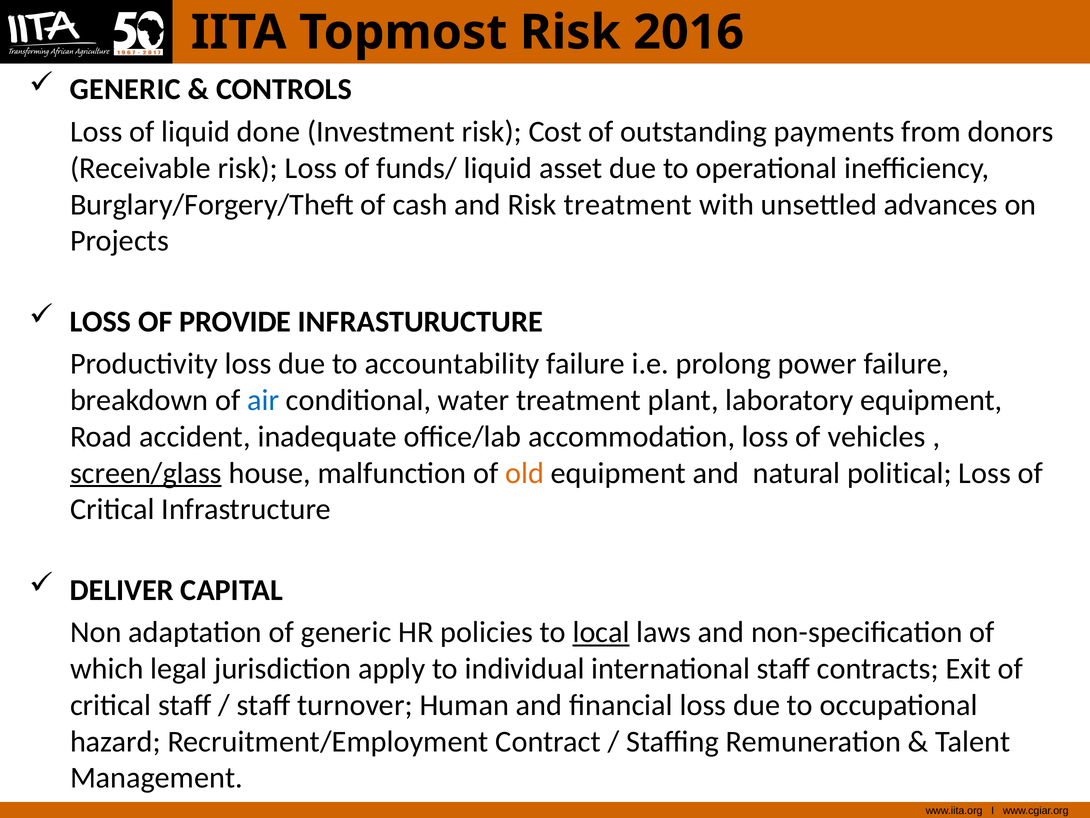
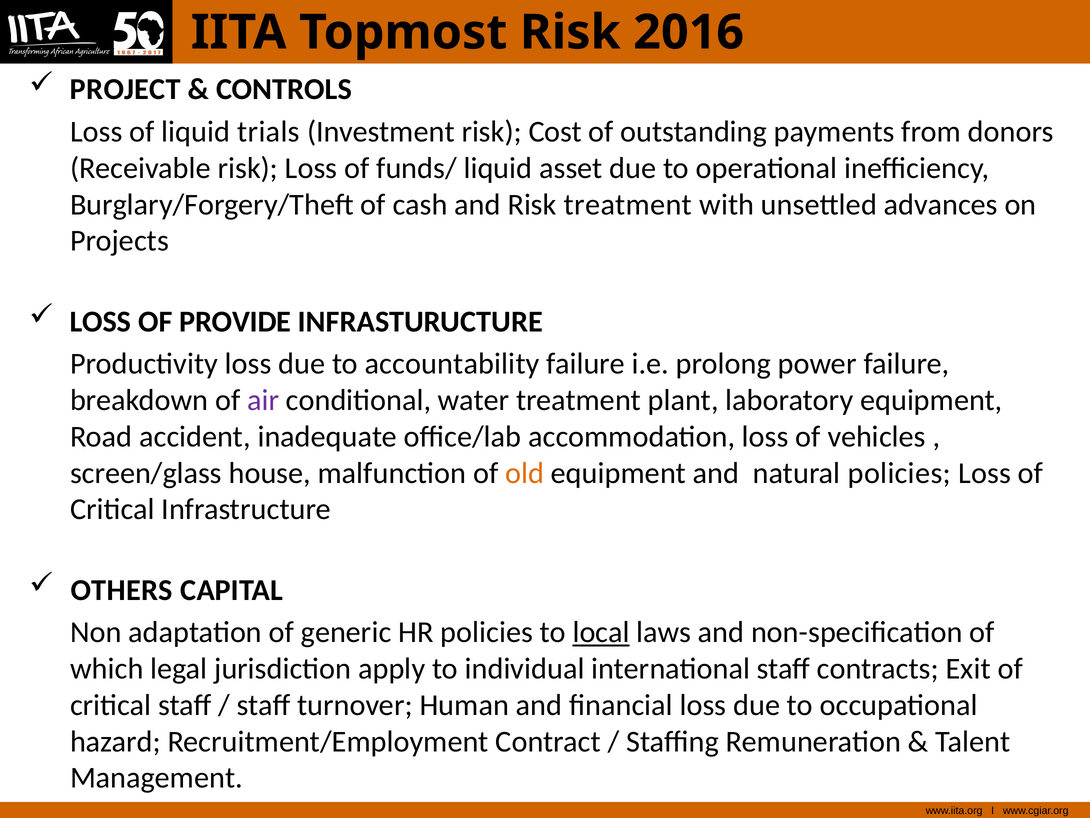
GENERIC: GENERIC -> PROJECT (125, 89)
done: done -> trials (268, 132)
air colour: blue -> purple (263, 400)
screen/glass underline: present -> none (146, 473)
natural political: political -> policies (899, 473)
DELIVER: DELIVER -> OTHERS (122, 590)
